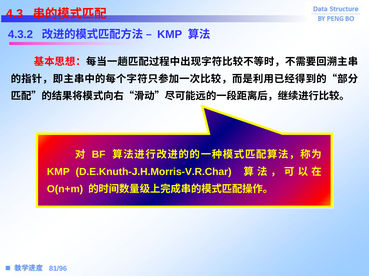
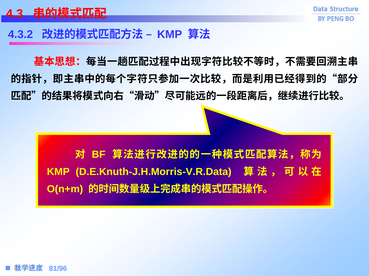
D.E.Knuth-J.H.Morris-V.R.Char: D.E.Knuth-J.H.Morris-V.R.Char -> D.E.Knuth-J.H.Morris-V.R.Data (154, 172)
